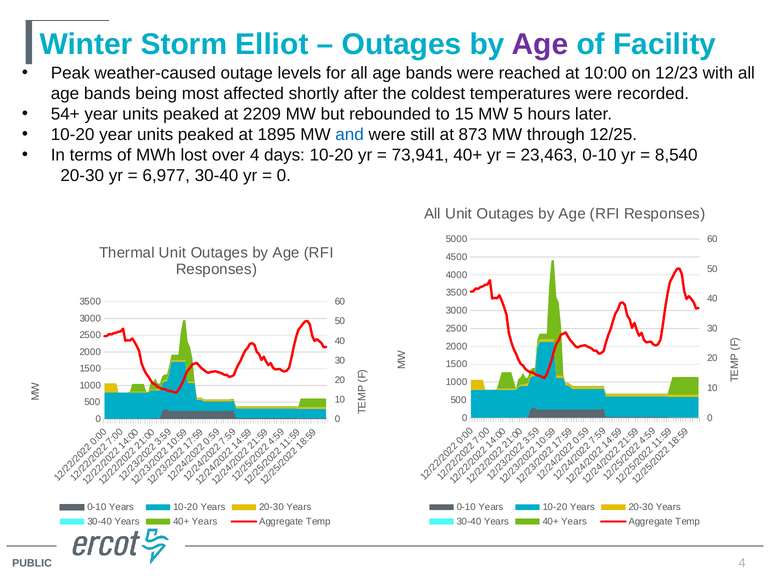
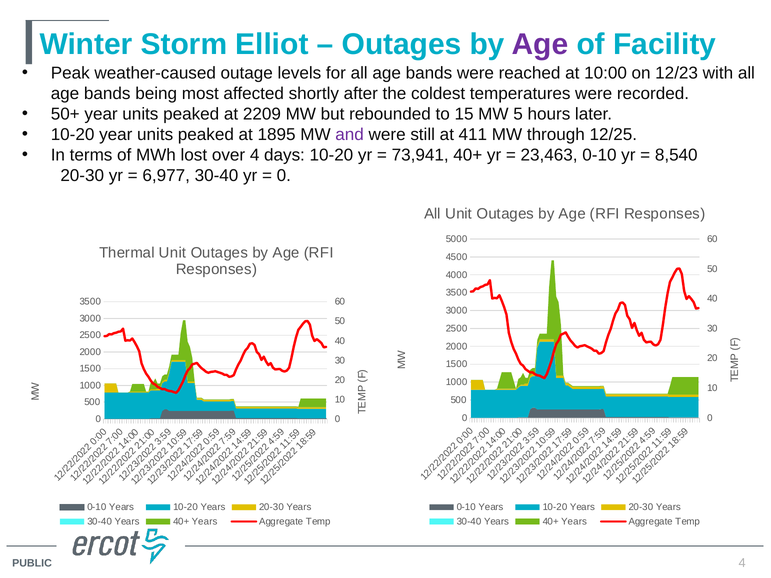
54+: 54+ -> 50+ (65, 114)
and colour: blue -> purple (350, 135)
873: 873 -> 411 (473, 135)
